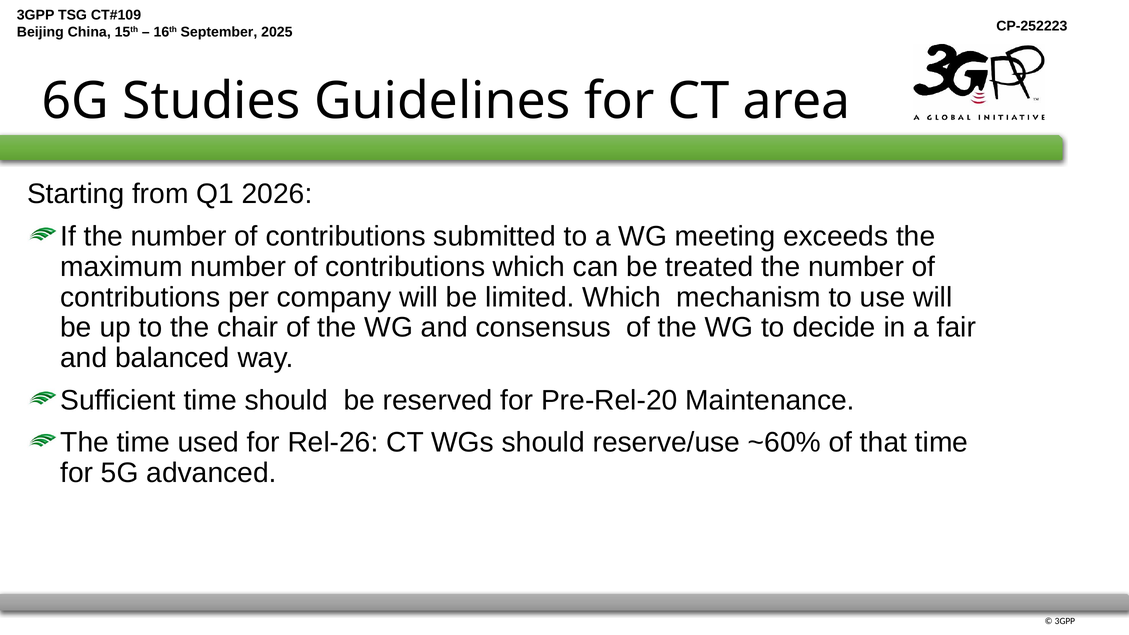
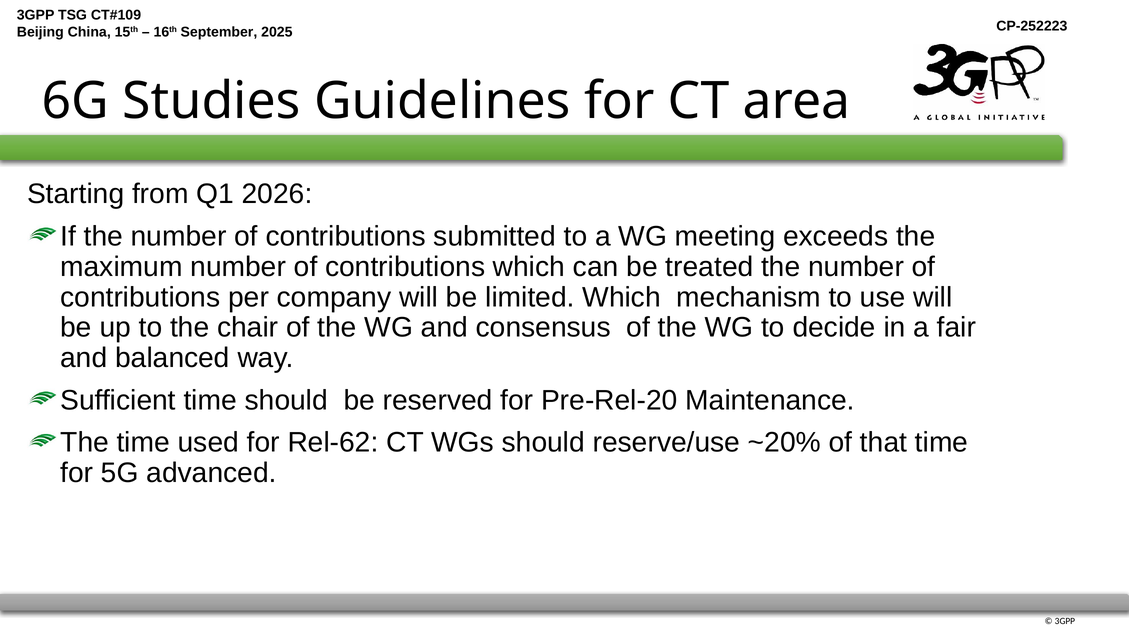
Rel-26: Rel-26 -> Rel-62 (333, 443)
~60%: ~60% -> ~20% (784, 443)
